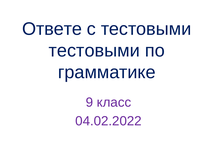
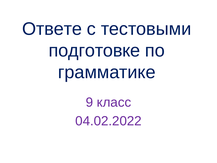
тестовыми: тестовыми -> подготовке (94, 51)
